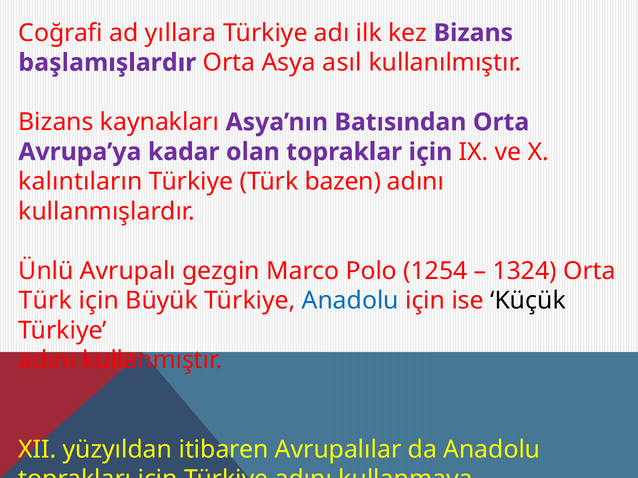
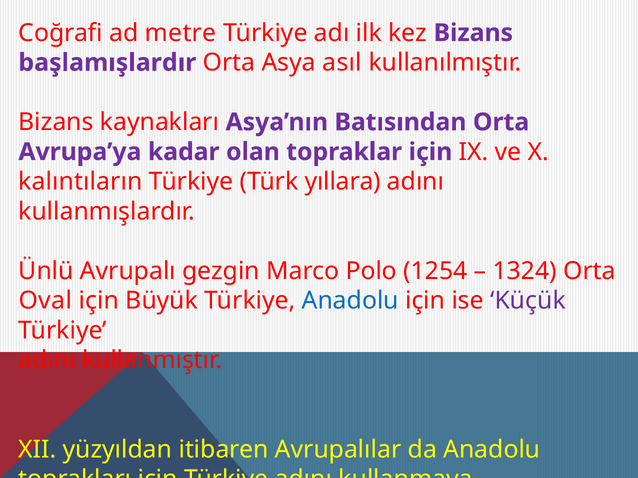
yıllara: yıllara -> metre (181, 33)
bazen: bazen -> yıllara (343, 182)
Türk: Türk -> Oval (45, 301)
Küçük colour: black -> purple (528, 301)
